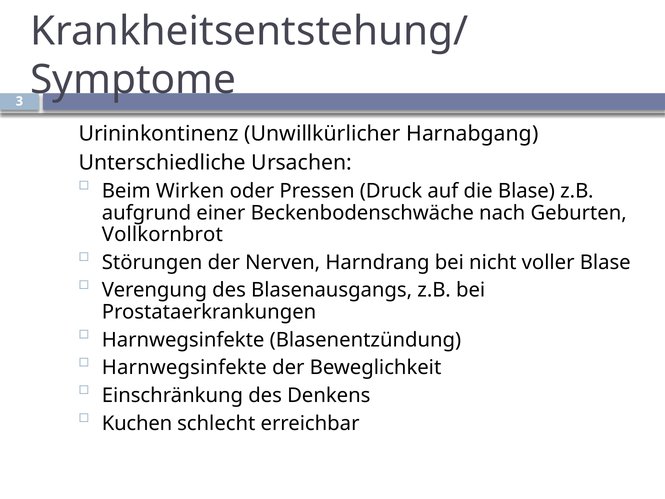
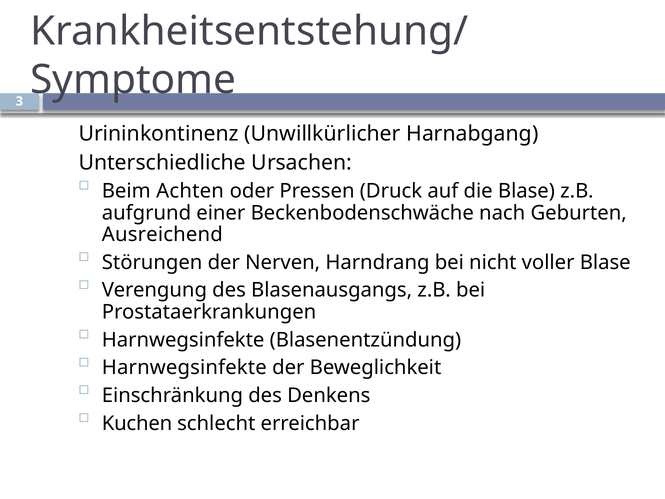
Wirken: Wirken -> Achten (190, 191)
Vollkornbrot: Vollkornbrot -> Ausreichend (162, 235)
